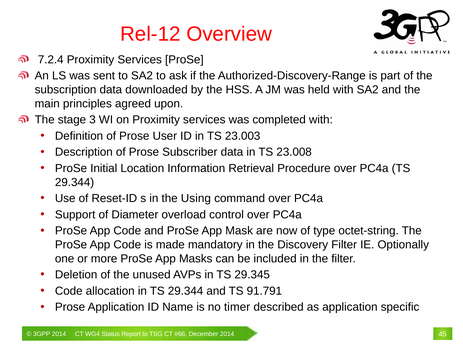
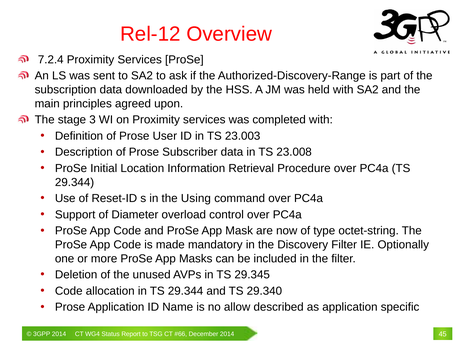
91.791: 91.791 -> 29.340 (264, 291)
timer: timer -> allow (237, 307)
